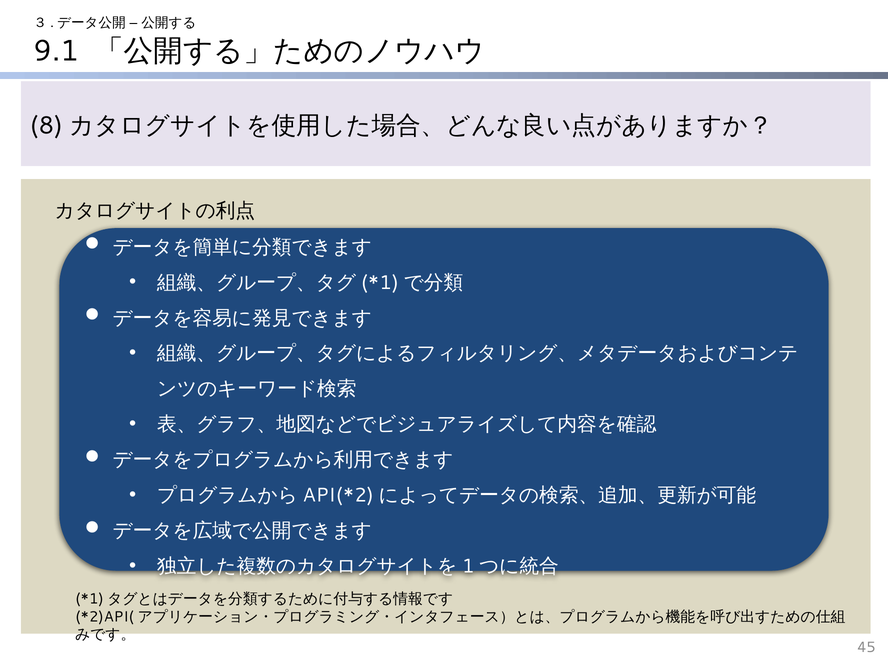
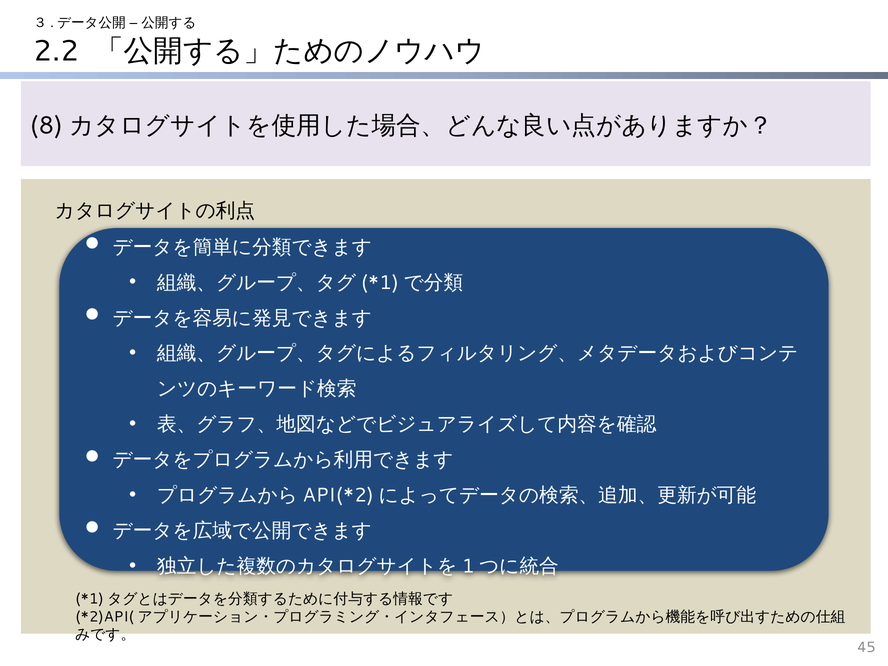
9.1: 9.1 -> 2.2 (56, 51)
